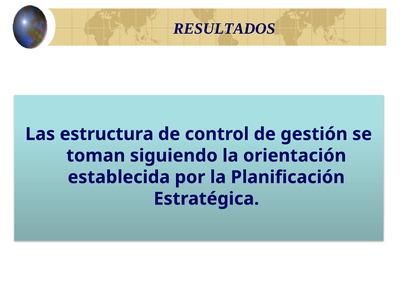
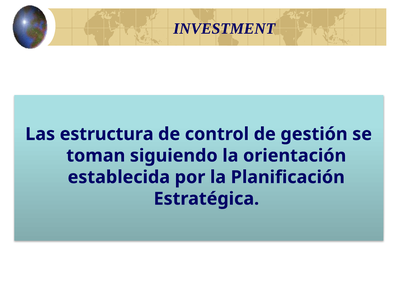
RESULTADOS: RESULTADOS -> INVESTMENT (224, 29)
